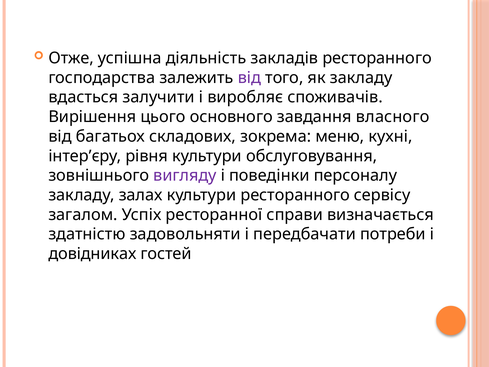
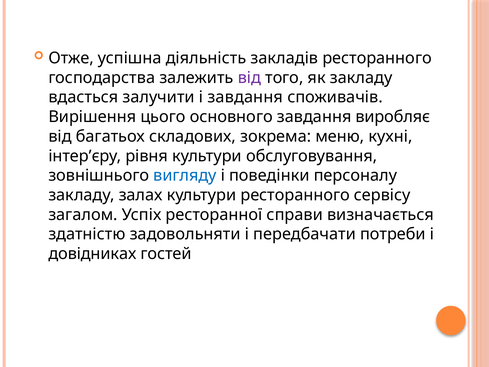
і виробляє: виробляє -> завдання (245, 97)
власного: власного -> виробляє (393, 117)
вигляду colour: purple -> blue (185, 175)
